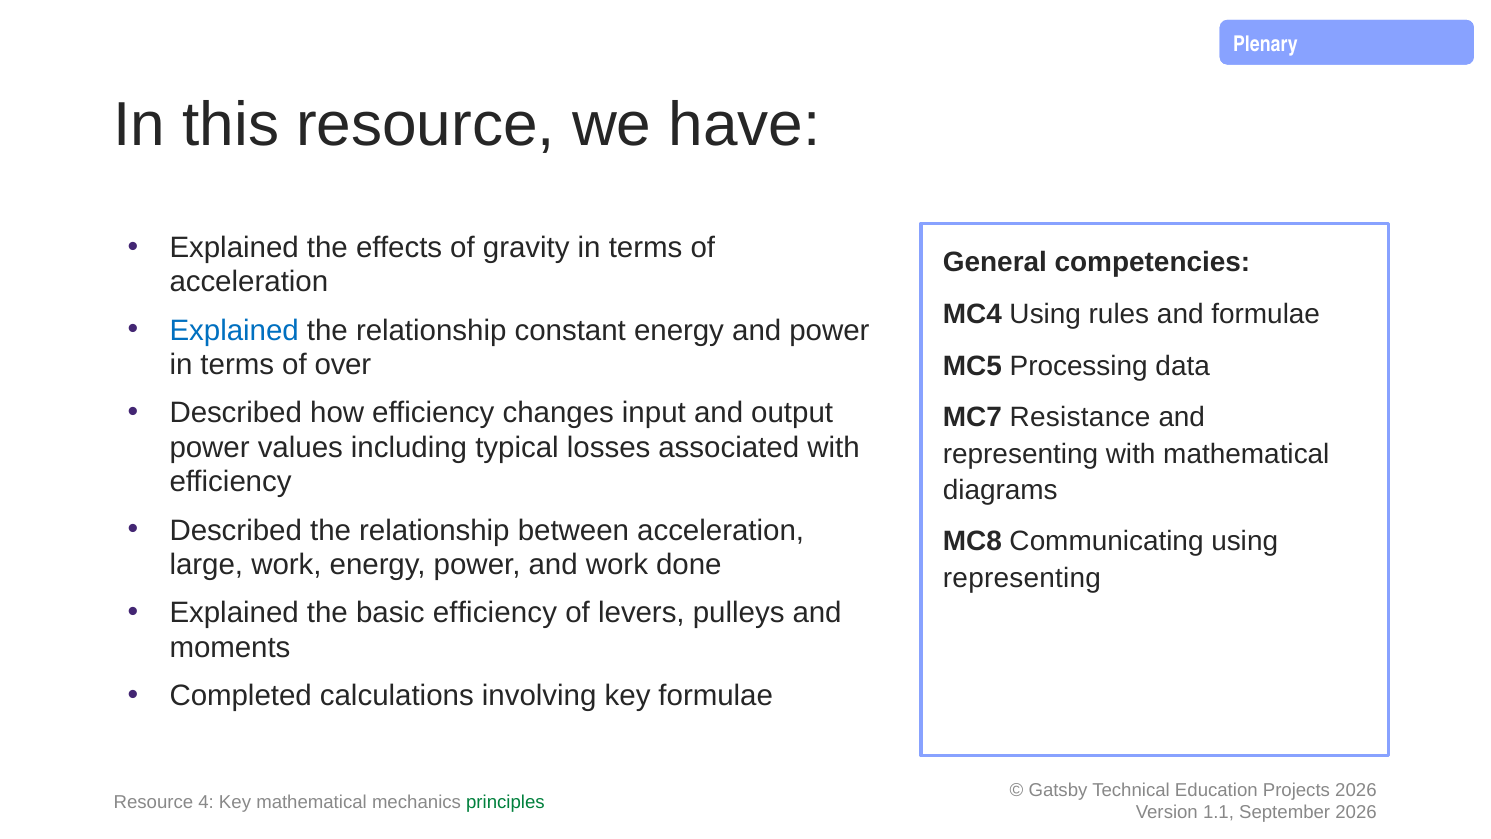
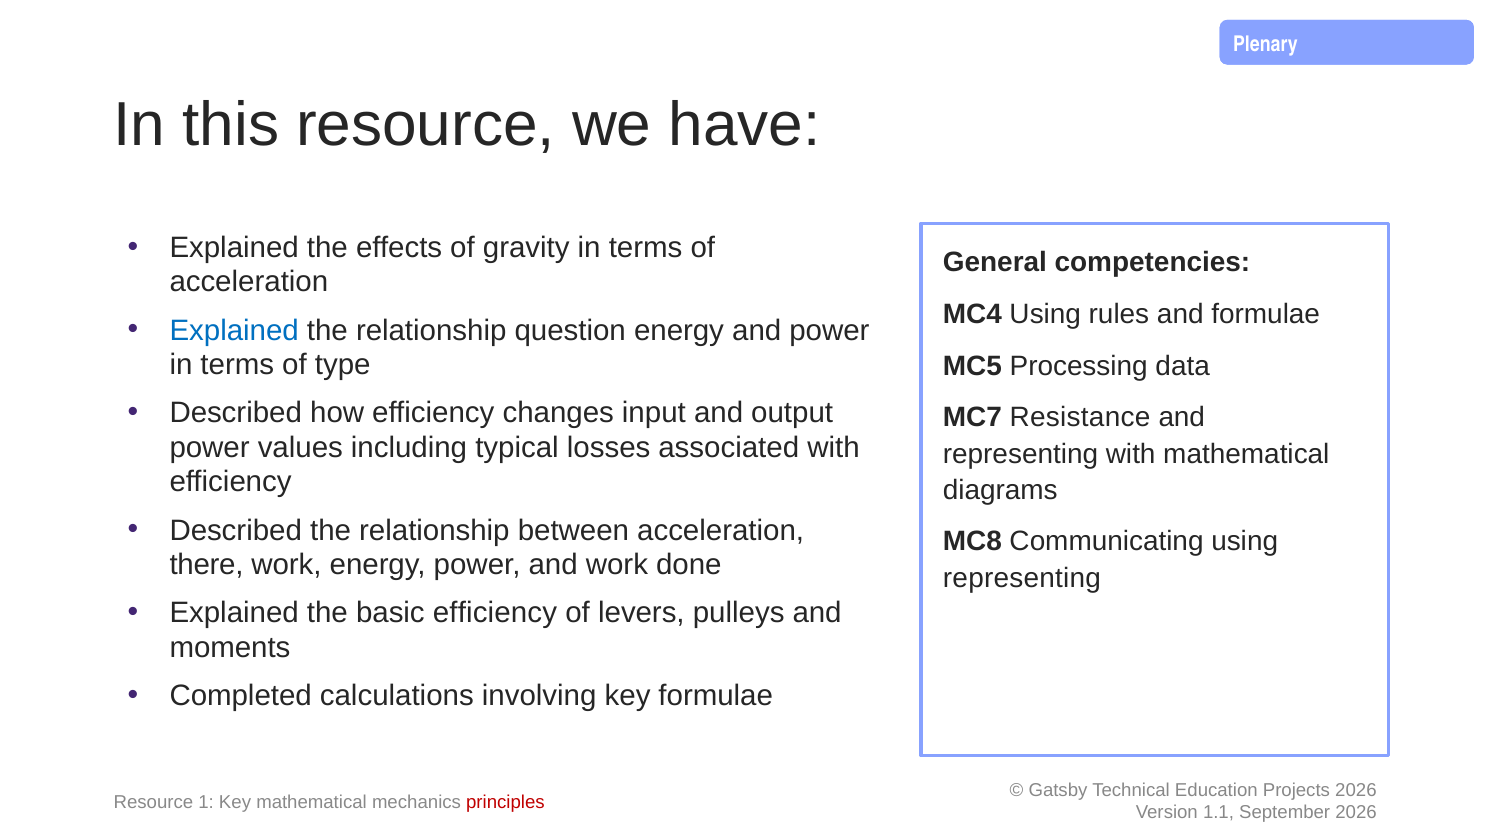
constant: constant -> question (570, 330)
over: over -> type (343, 365)
large: large -> there (206, 565)
4: 4 -> 1 (206, 802)
principles colour: green -> red (505, 802)
